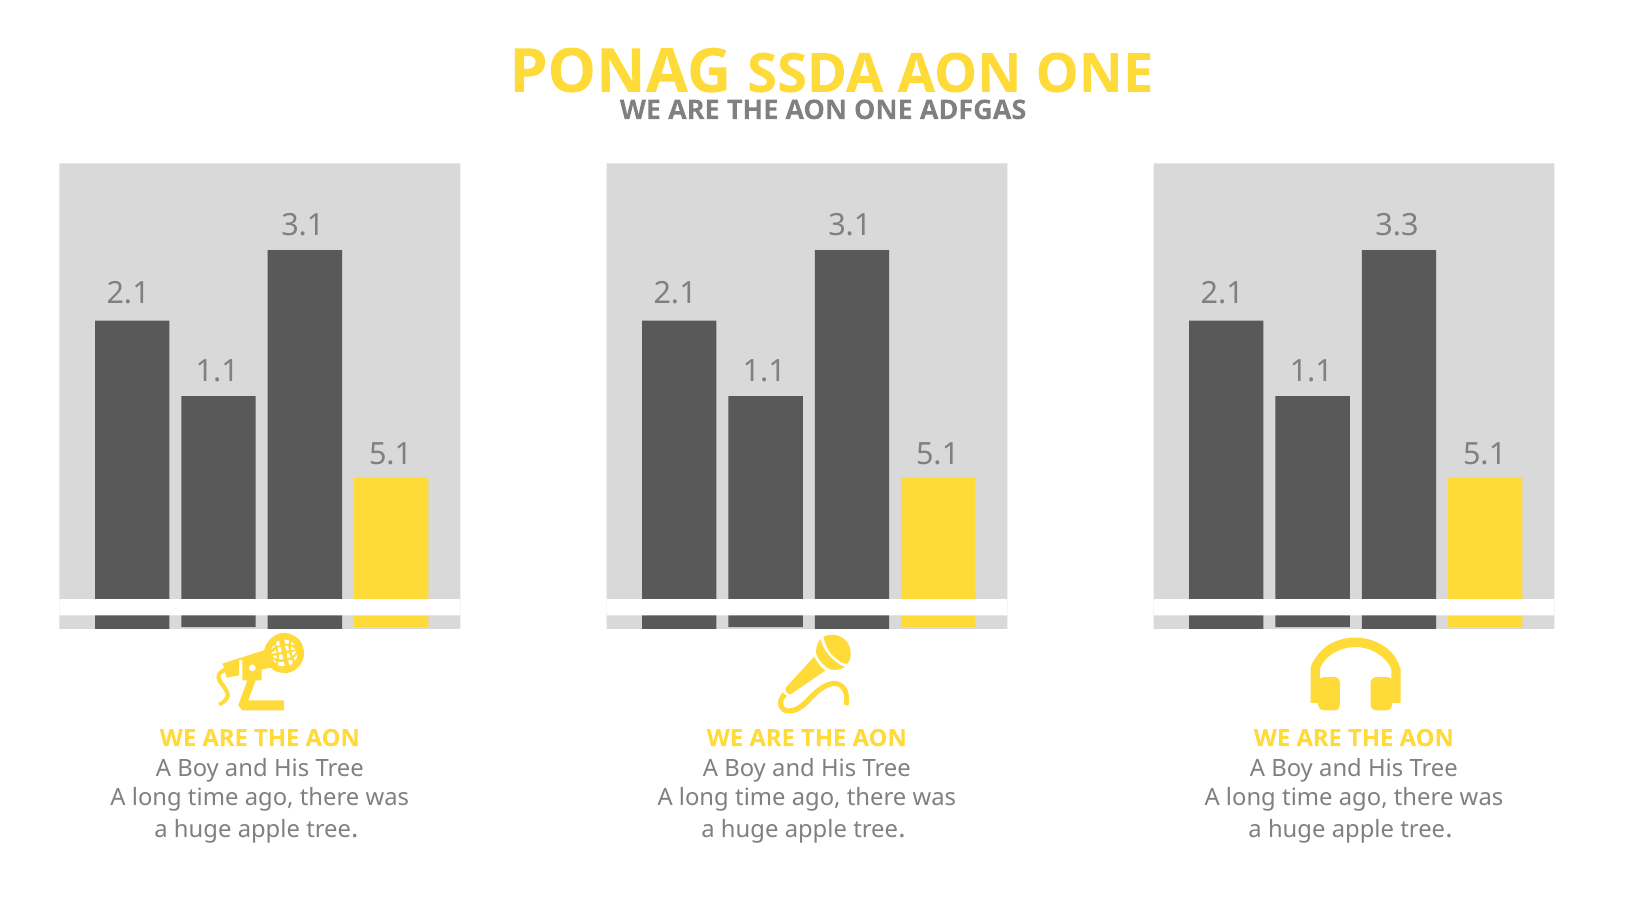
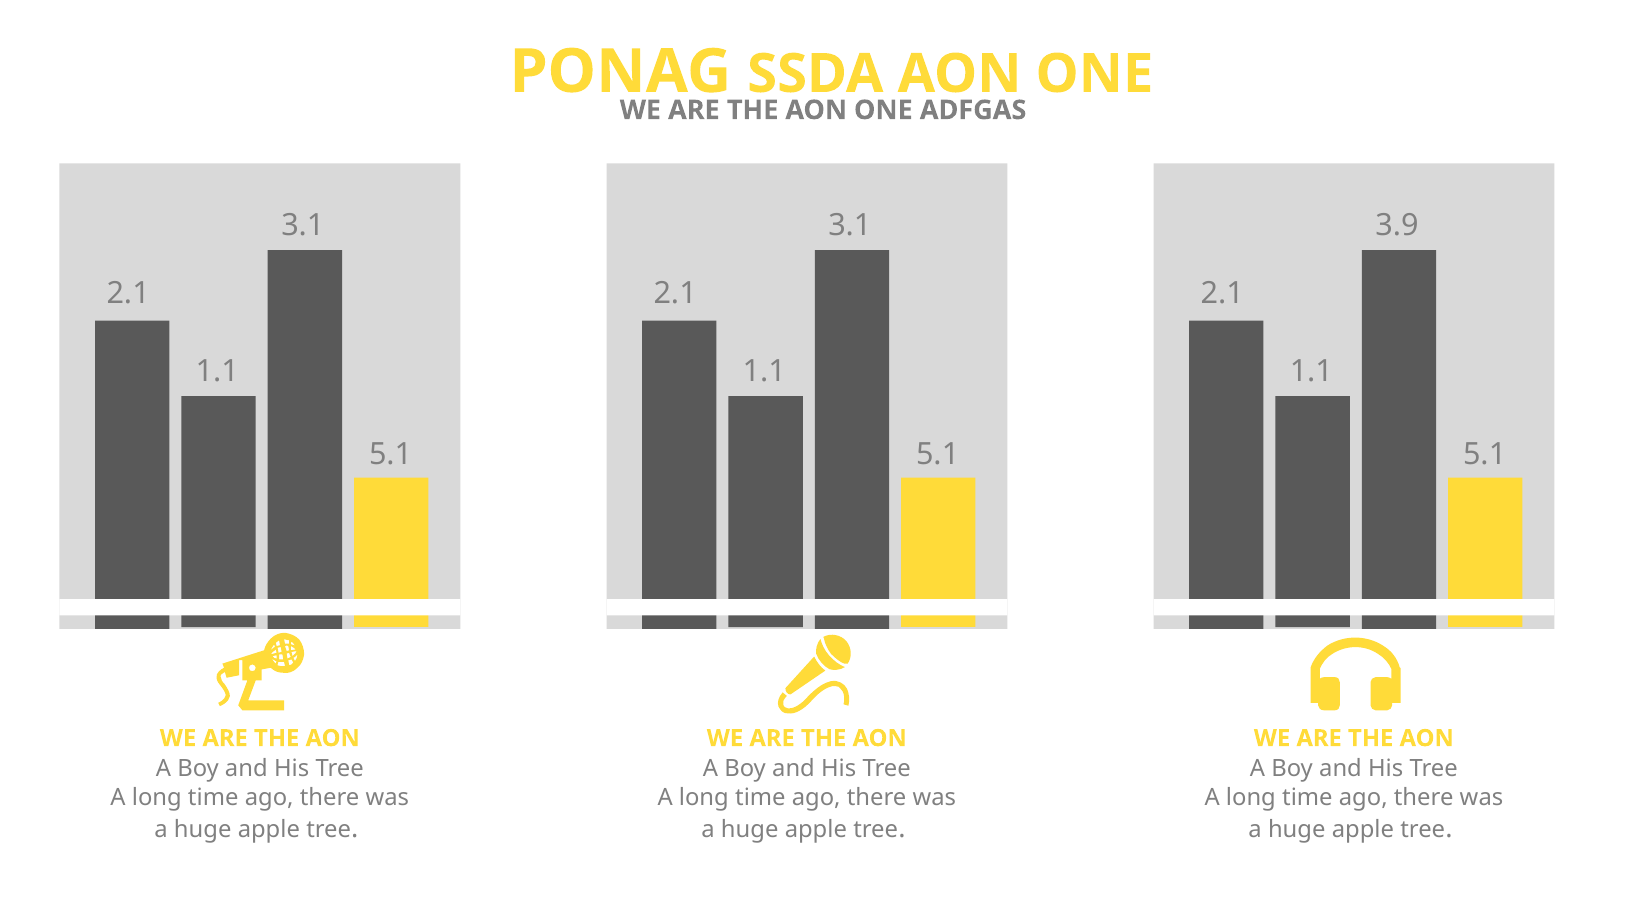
3.3: 3.3 -> 3.9 (1397, 226)
